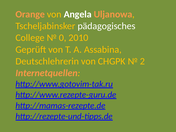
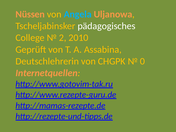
Orange: Orange -> Nüssen (30, 14)
Angela colour: white -> light blue (78, 14)
0: 0 -> 2 (63, 38)
2: 2 -> 0 (142, 61)
